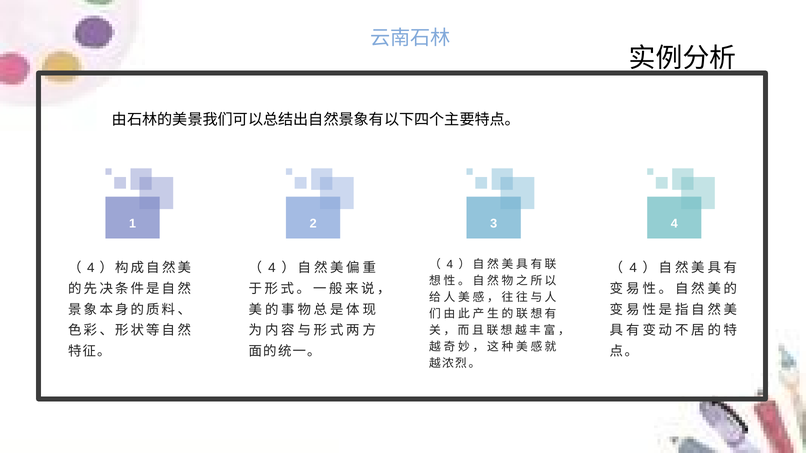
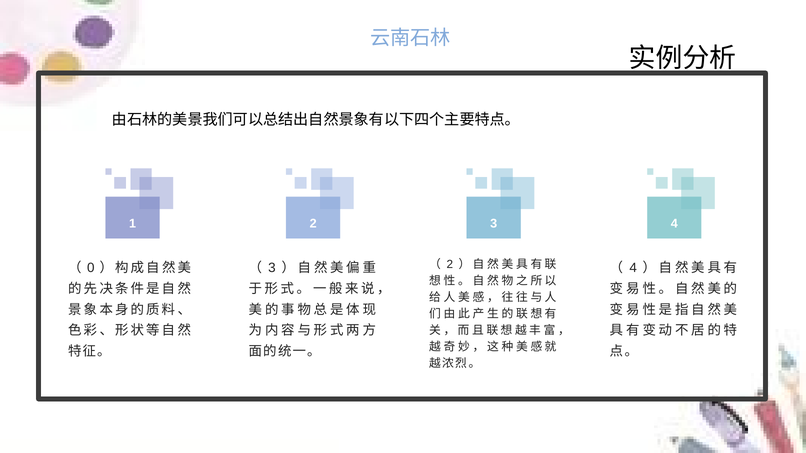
4: 4 -> 2 (450, 265)
4: 4 -> 0 (91, 268)
4: 4 -> 3 (272, 268)
